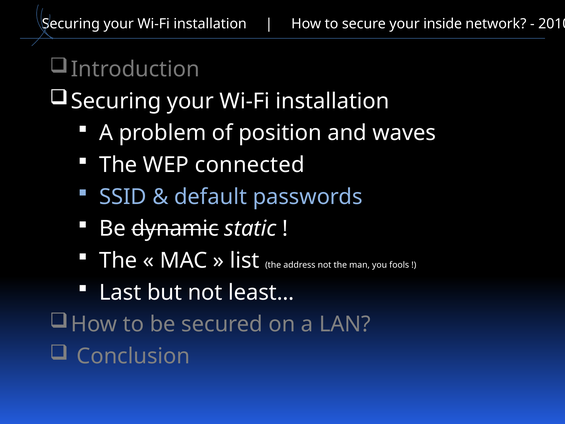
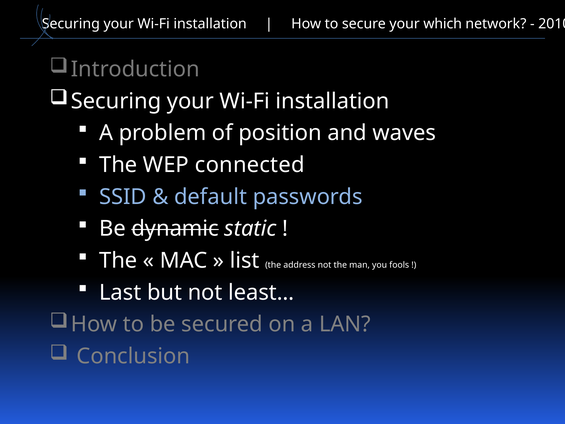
inside: inside -> which (443, 24)
